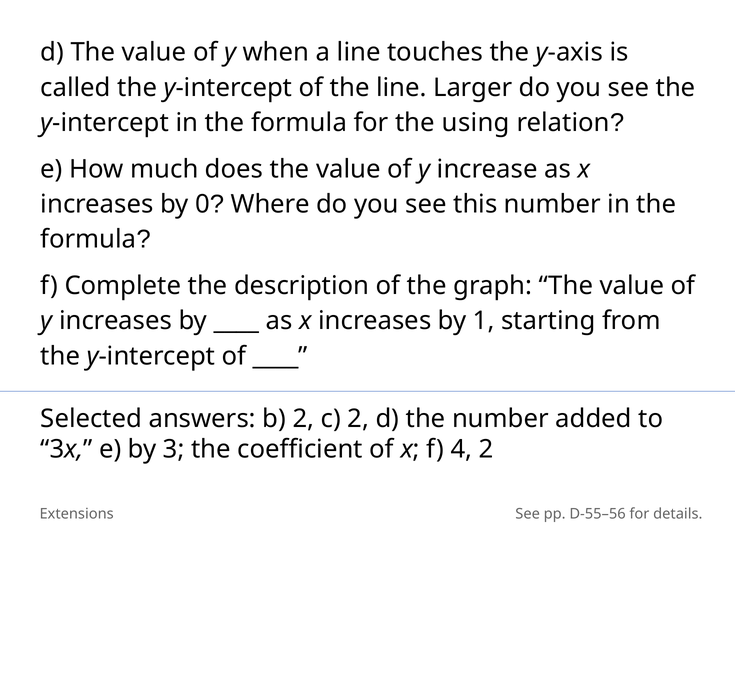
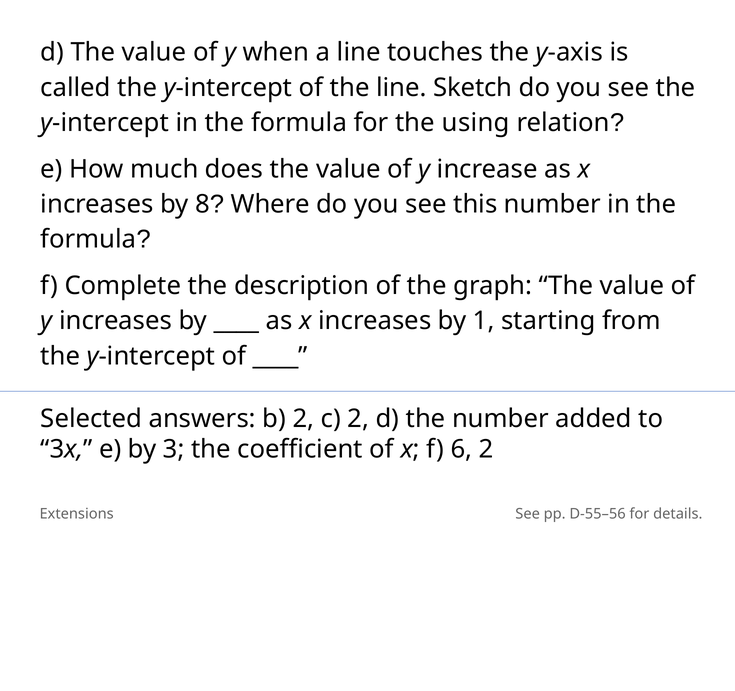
Larger: Larger -> Sketch (473, 88)
0: 0 -> 8 (202, 204)
4: 4 -> 6 (461, 449)
